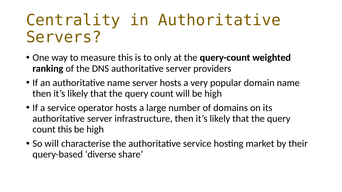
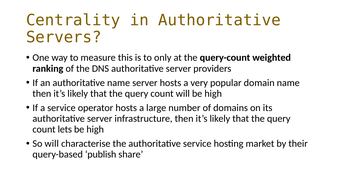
count this: this -> lets (65, 130)
diverse: diverse -> publish (101, 155)
